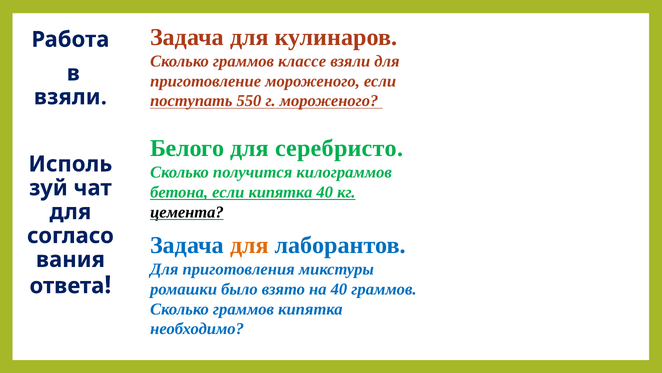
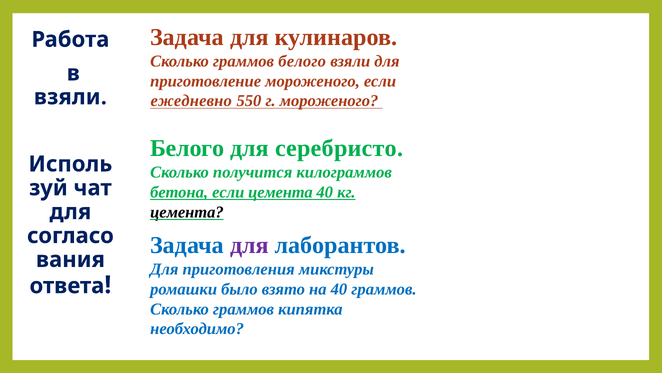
граммов классе: классе -> белого (302, 61)
поступать: поступать -> ежедневно (191, 101)
если кипятка: кипятка -> цемента (280, 192)
для colour: orange -> purple (249, 245)
